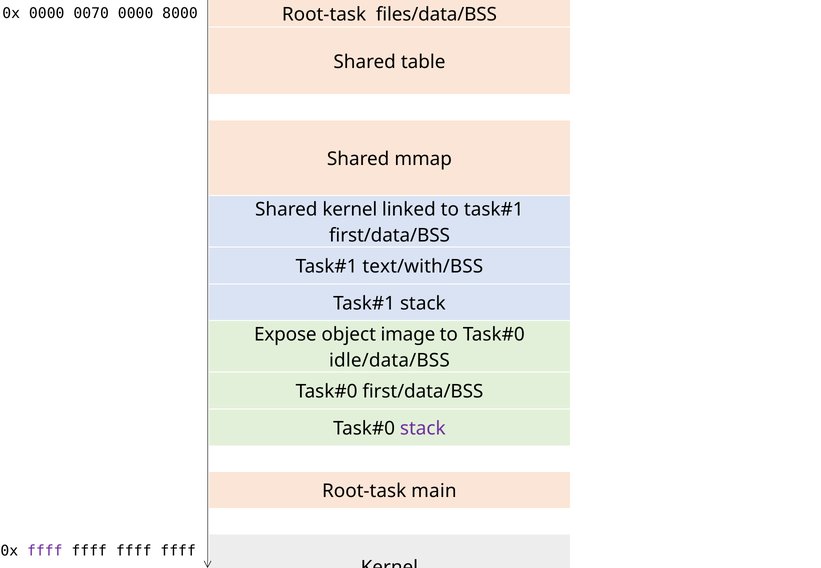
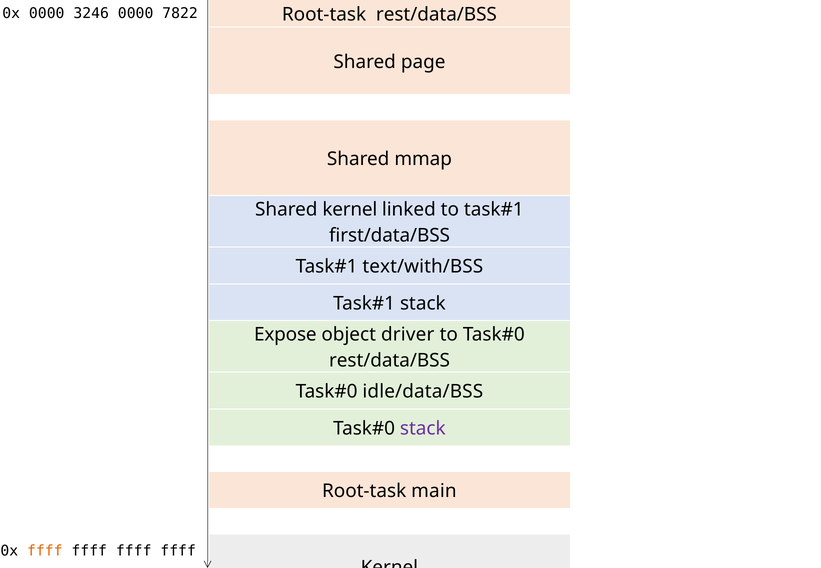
0070: 0070 -> 3246 (91, 14)
8000: 8000 -> 7822 (180, 14)
Root-task files/data/BSS: files/data/BSS -> rest/data/BSS (436, 15)
table: table -> page (423, 62)
image: image -> driver (408, 335)
idle/data/BSS: idle/data/BSS -> rest/data/BSS (390, 361)
first/data/BSS: first/data/BSS -> idle/data/BSS (423, 392)
ffff colour: purple -> orange (45, 551)
